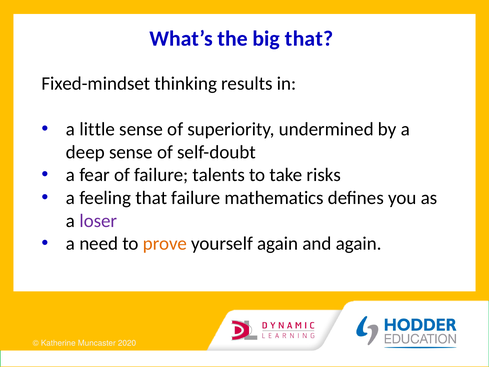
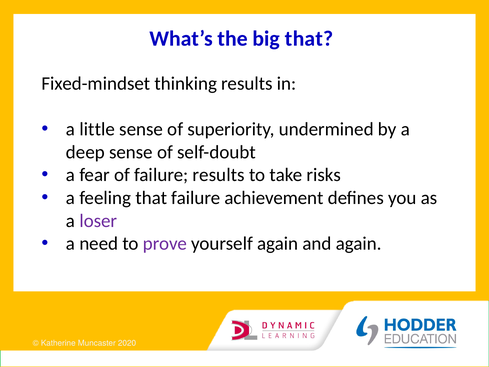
failure talents: talents -> results (219, 175)
mathematics: mathematics -> achievement (274, 198)
prove colour: orange -> purple (165, 243)
